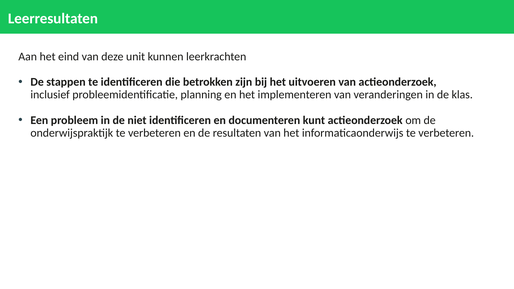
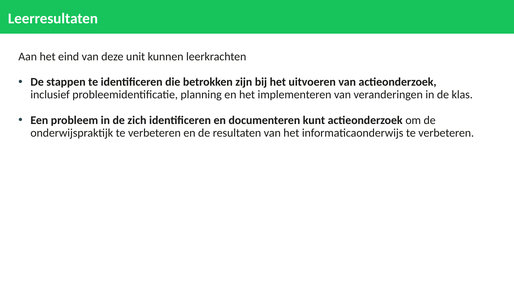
niet: niet -> zich (137, 120)
